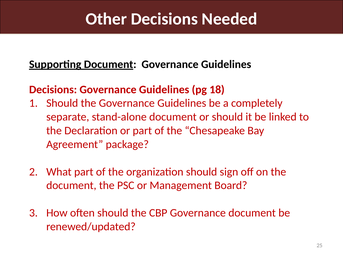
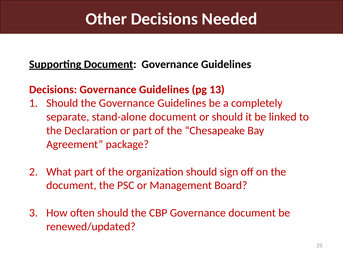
18: 18 -> 13 (217, 90)
